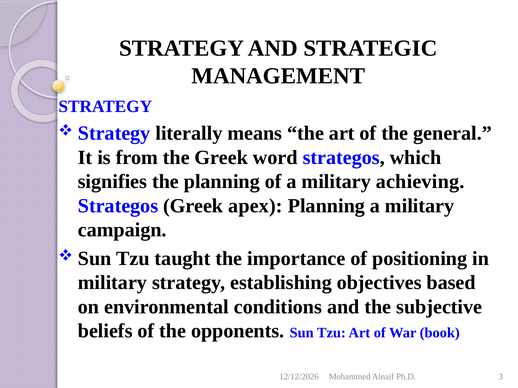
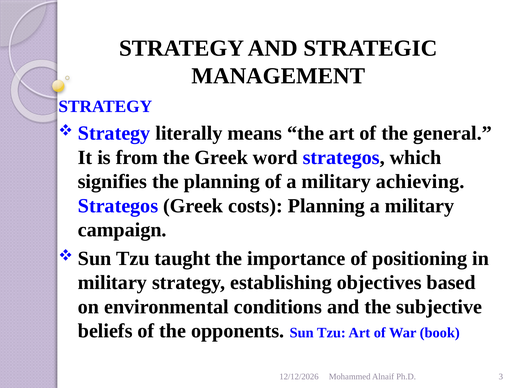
apex: apex -> costs (256, 206)
